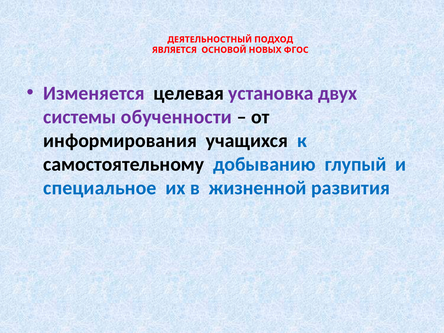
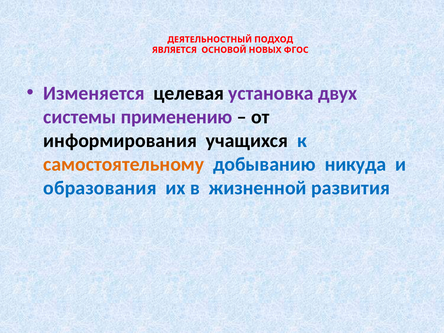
обученности: обученности -> применению (177, 117)
самостоятельному colour: black -> orange (124, 164)
глупый: глупый -> никуда (356, 164)
специальное: специальное -> образования (100, 188)
